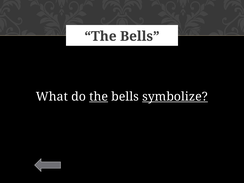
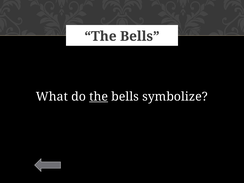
symbolize underline: present -> none (175, 97)
